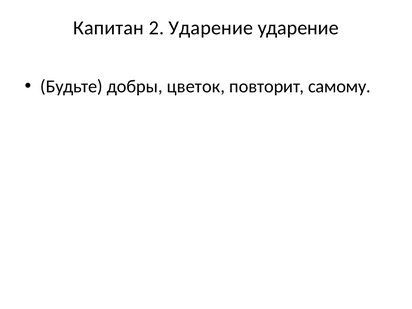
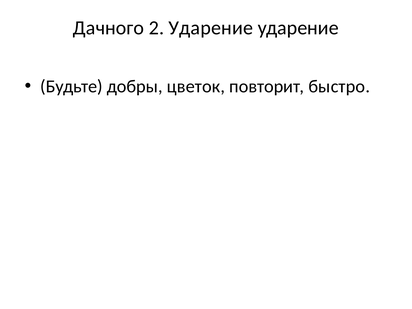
Капитан: Капитан -> Дачного (109, 28)
самому: самому -> быстро (339, 86)
